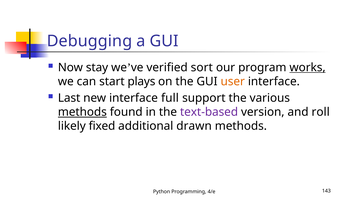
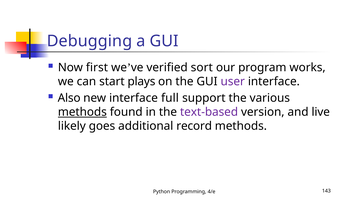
stay: stay -> first (97, 67)
works underline: present -> none (308, 67)
user colour: orange -> purple (233, 81)
Last: Last -> Also (69, 98)
roll: roll -> live (321, 112)
fixed: fixed -> goes (102, 126)
drawn: drawn -> record (194, 126)
